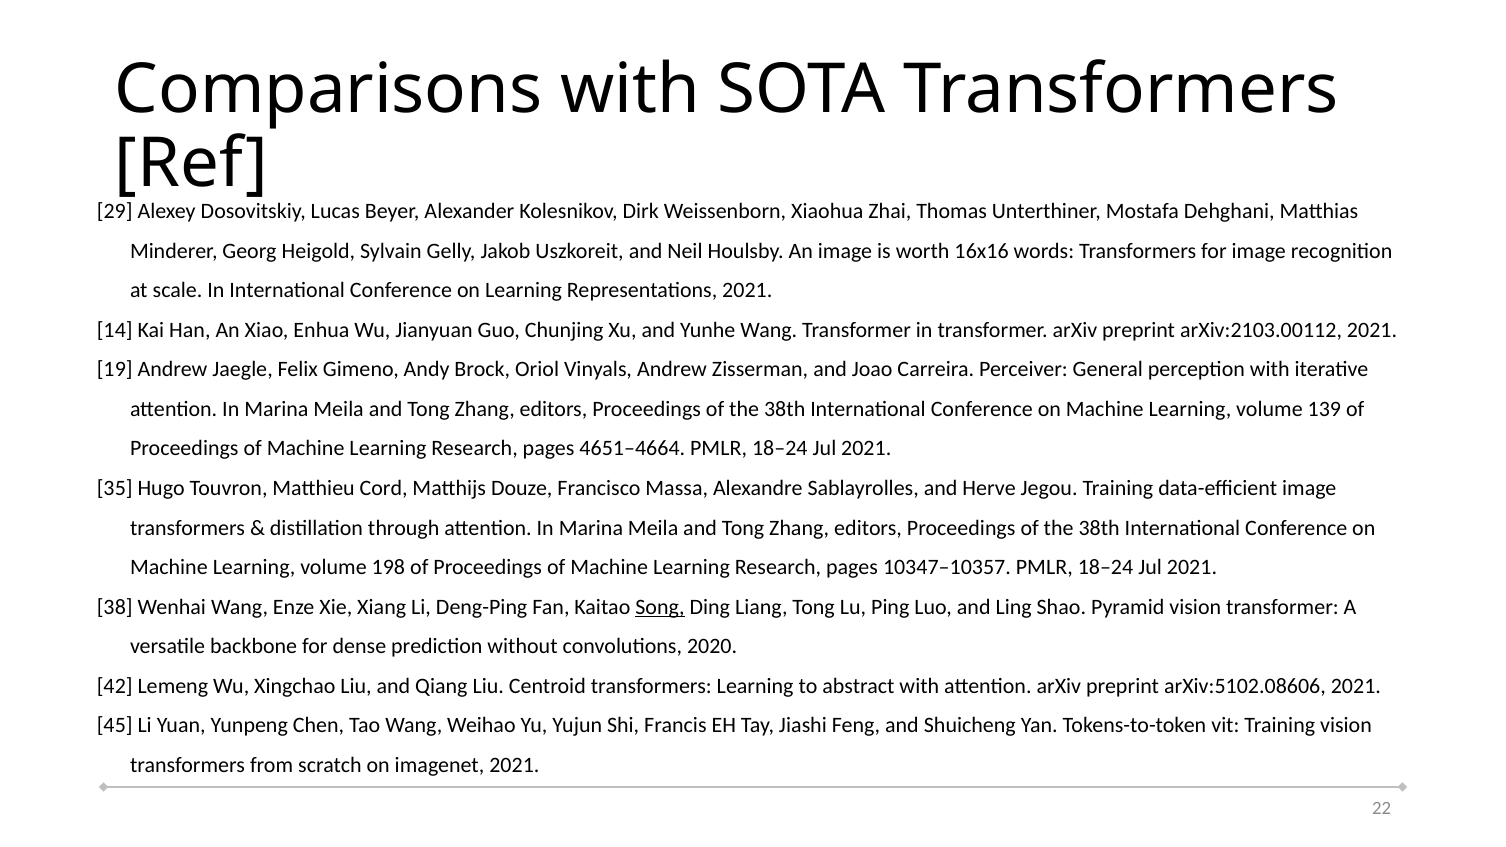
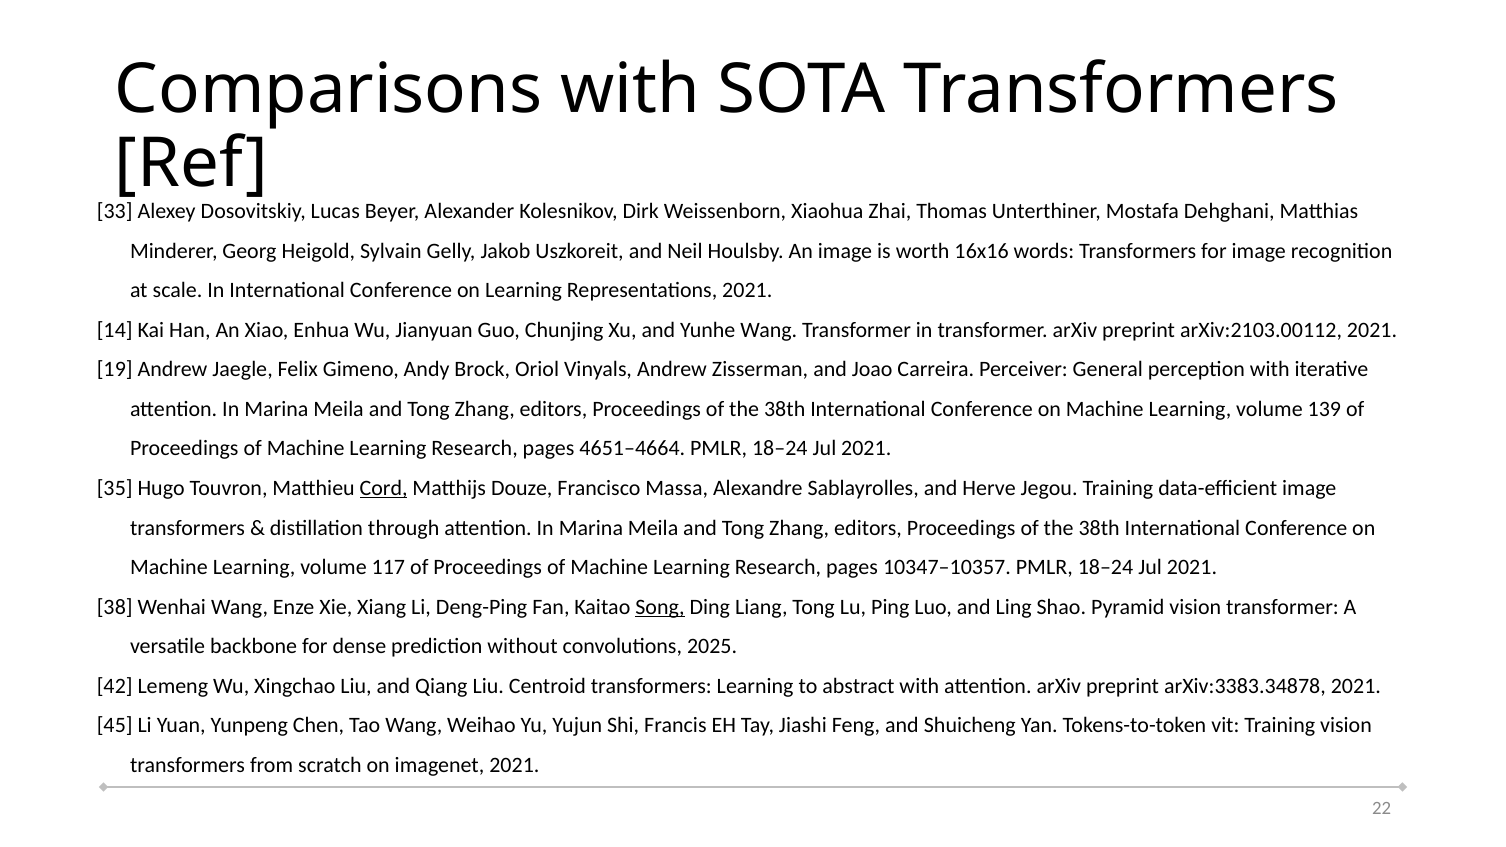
29: 29 -> 33 (115, 212)
Cord underline: none -> present (384, 488)
198: 198 -> 117 (388, 567)
2020: 2020 -> 2025 (712, 646)
arXiv:5102.08606: arXiv:5102.08606 -> arXiv:3383.34878 (1245, 686)
